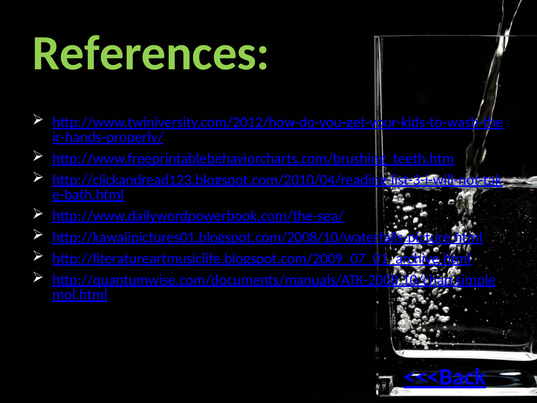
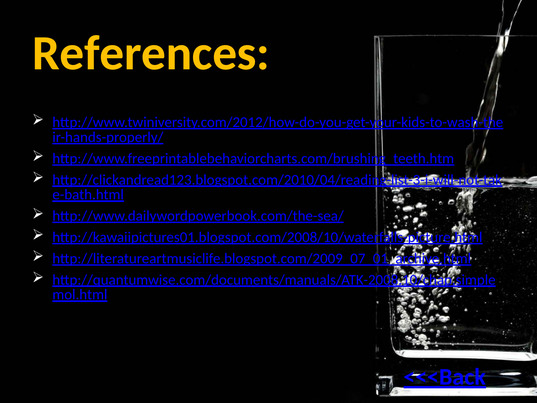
References colour: light green -> yellow (151, 53)
